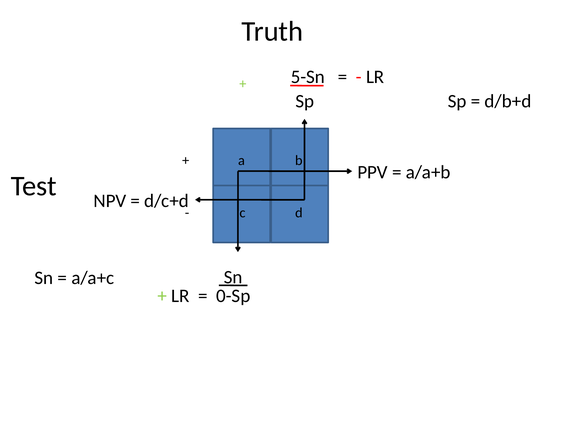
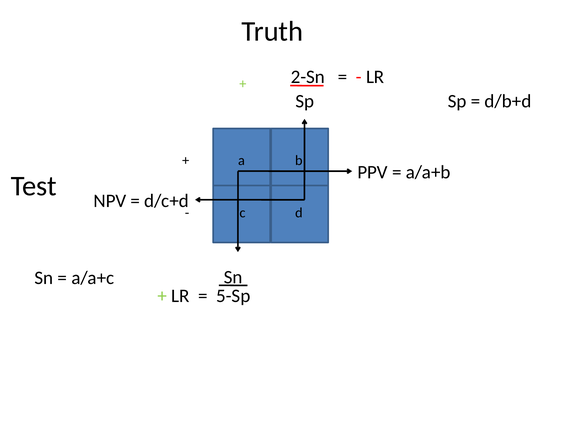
5-Sn: 5-Sn -> 2-Sn (308, 77)
0-Sp: 0-Sp -> 5-Sp (233, 296)
